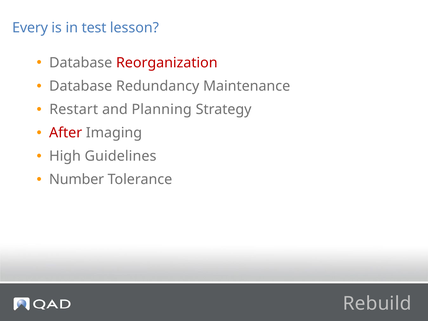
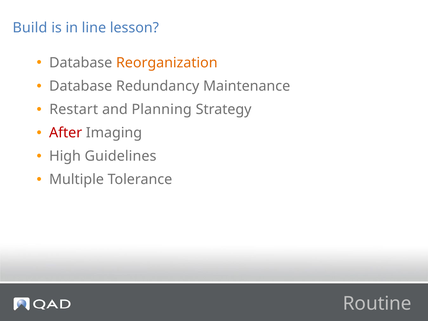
Every: Every -> Build (30, 28)
test: test -> line (94, 28)
Reorganization colour: red -> orange (167, 63)
Number: Number -> Multiple (77, 180)
Rebuild: Rebuild -> Routine (377, 304)
